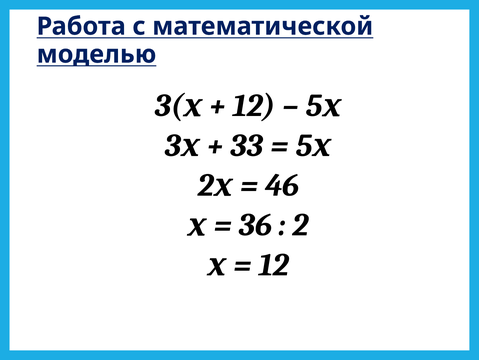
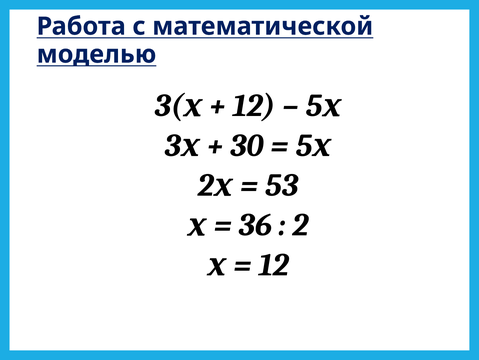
33: 33 -> 30 (247, 145)
46: 46 -> 53 (282, 185)
